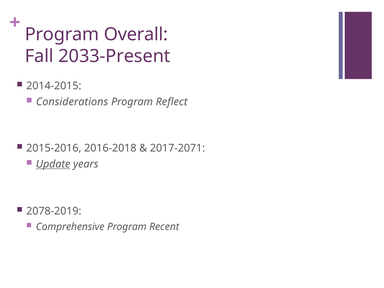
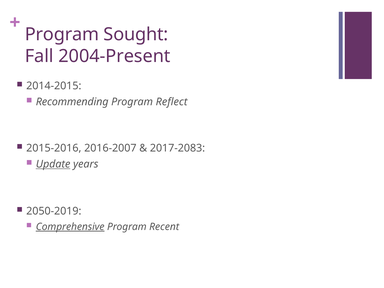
Overall: Overall -> Sought (136, 34)
2033-Present: 2033-Present -> 2004-Present (114, 56)
Considerations: Considerations -> Recommending (72, 102)
2016-2018: 2016-2018 -> 2016-2007 (110, 148)
2017-2071: 2017-2071 -> 2017-2083 (177, 148)
2078-2019: 2078-2019 -> 2050-2019 (54, 211)
Comprehensive underline: none -> present (70, 227)
